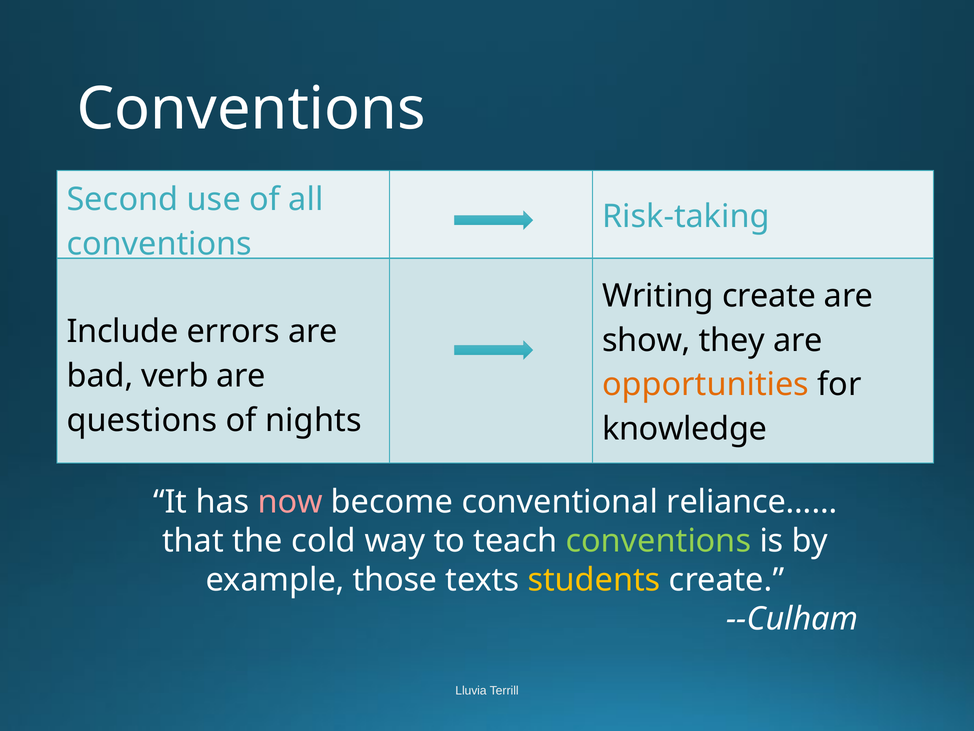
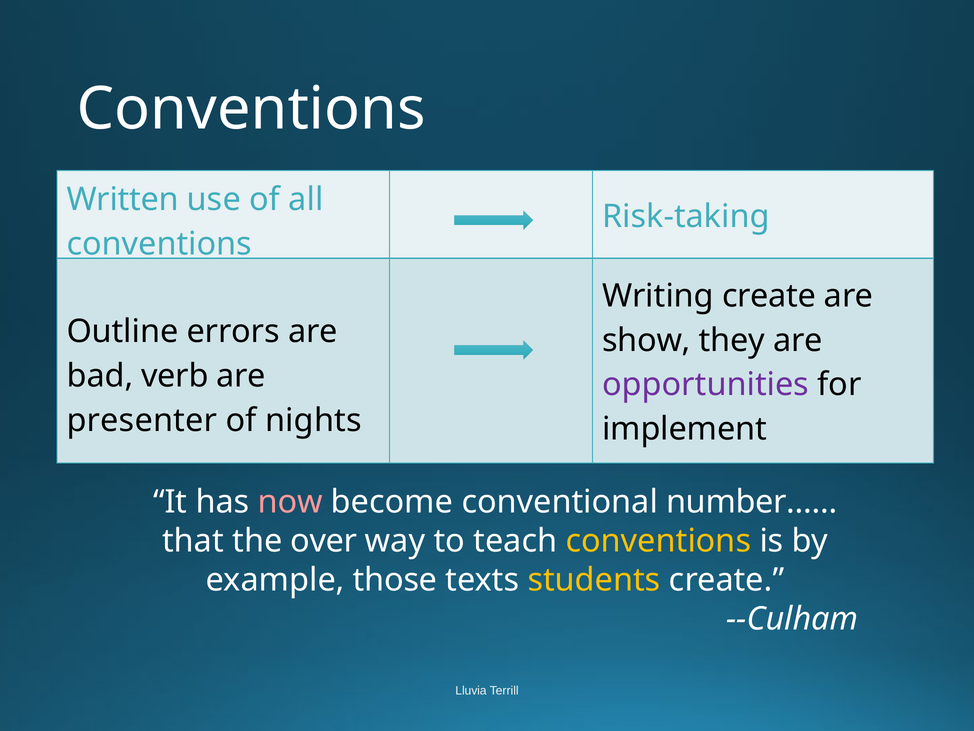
Second: Second -> Written (123, 199)
Include: Include -> Outline (122, 331)
opportunities colour: orange -> purple (706, 384)
questions: questions -> presenter (142, 420)
knowledge: knowledge -> implement (685, 429)
reliance……: reliance…… -> number…… (752, 502)
cold: cold -> over (324, 541)
conventions colour: light green -> yellow (658, 541)
